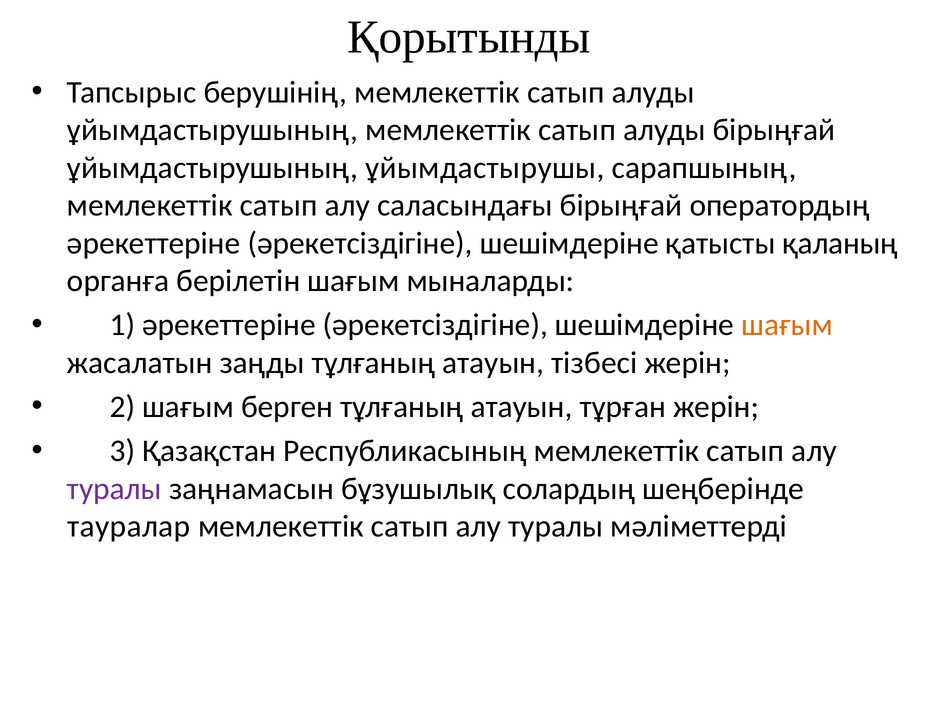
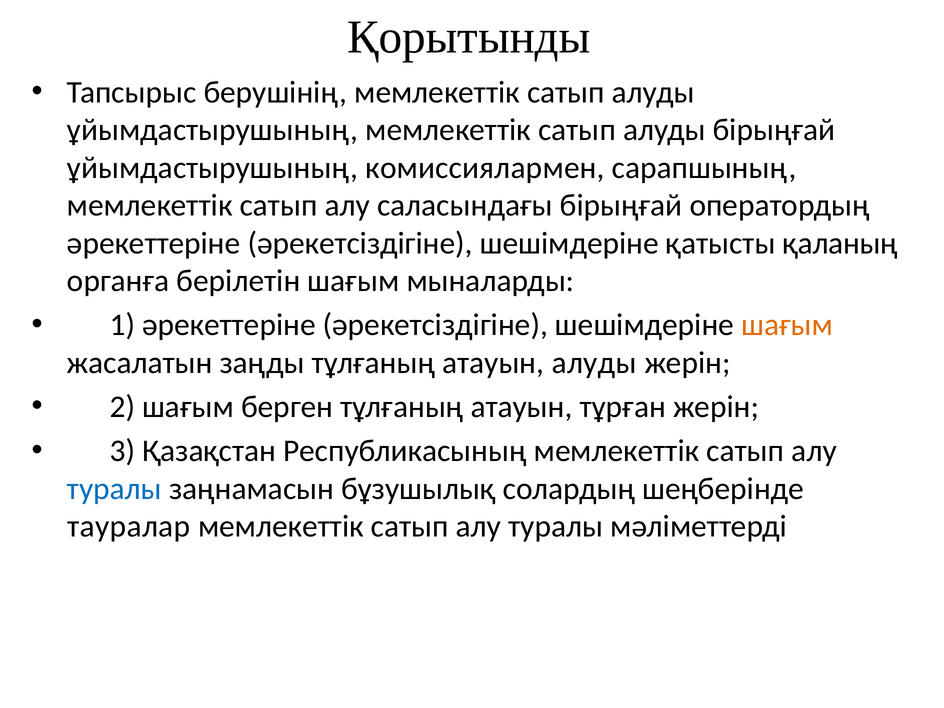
ұйымдастырушы: ұйымдастырушы -> комиссиялармен (485, 168)
атауын тізбесі: тізбесі -> алуды (594, 363)
туралы colour: purple -> blue (114, 489)
